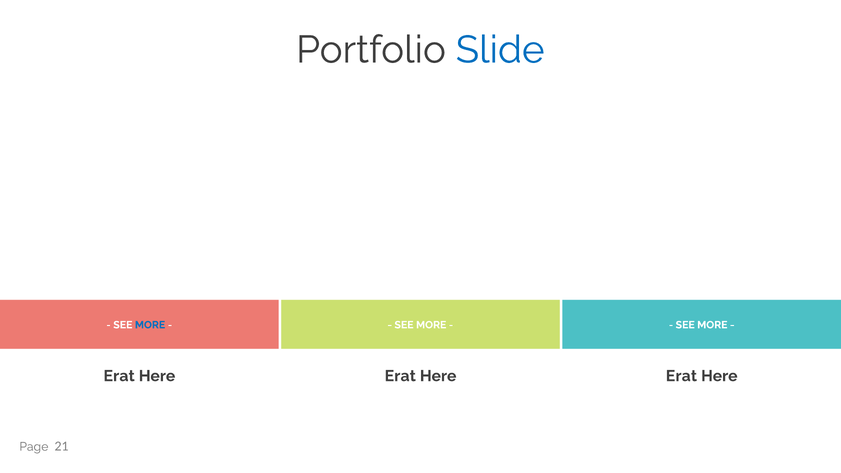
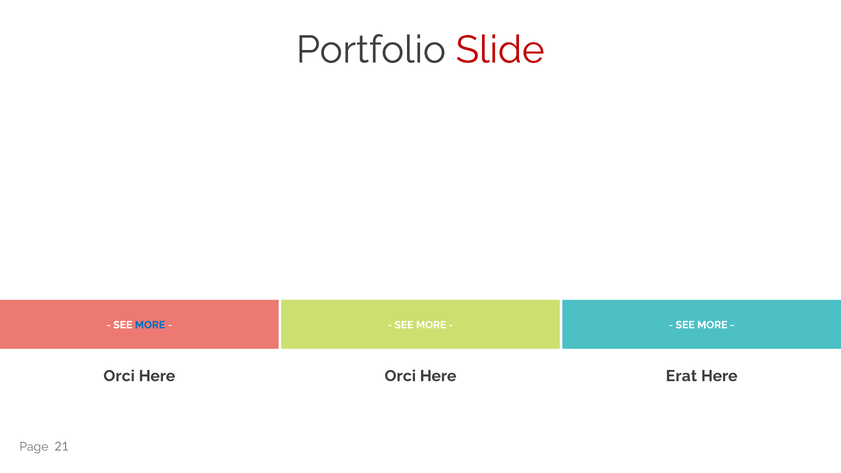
Slide colour: blue -> red (500, 50)
Erat: Erat -> Orci (119, 376)
Erat: Erat -> Orci (400, 376)
